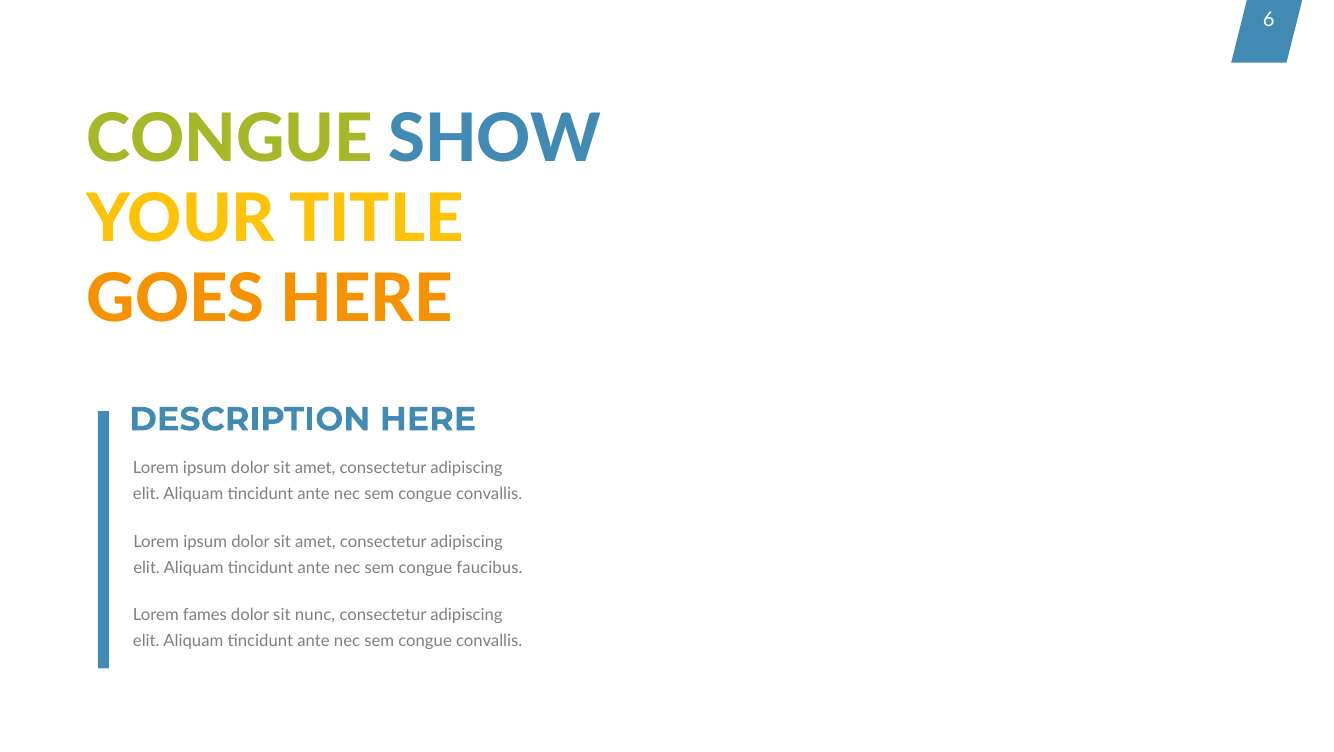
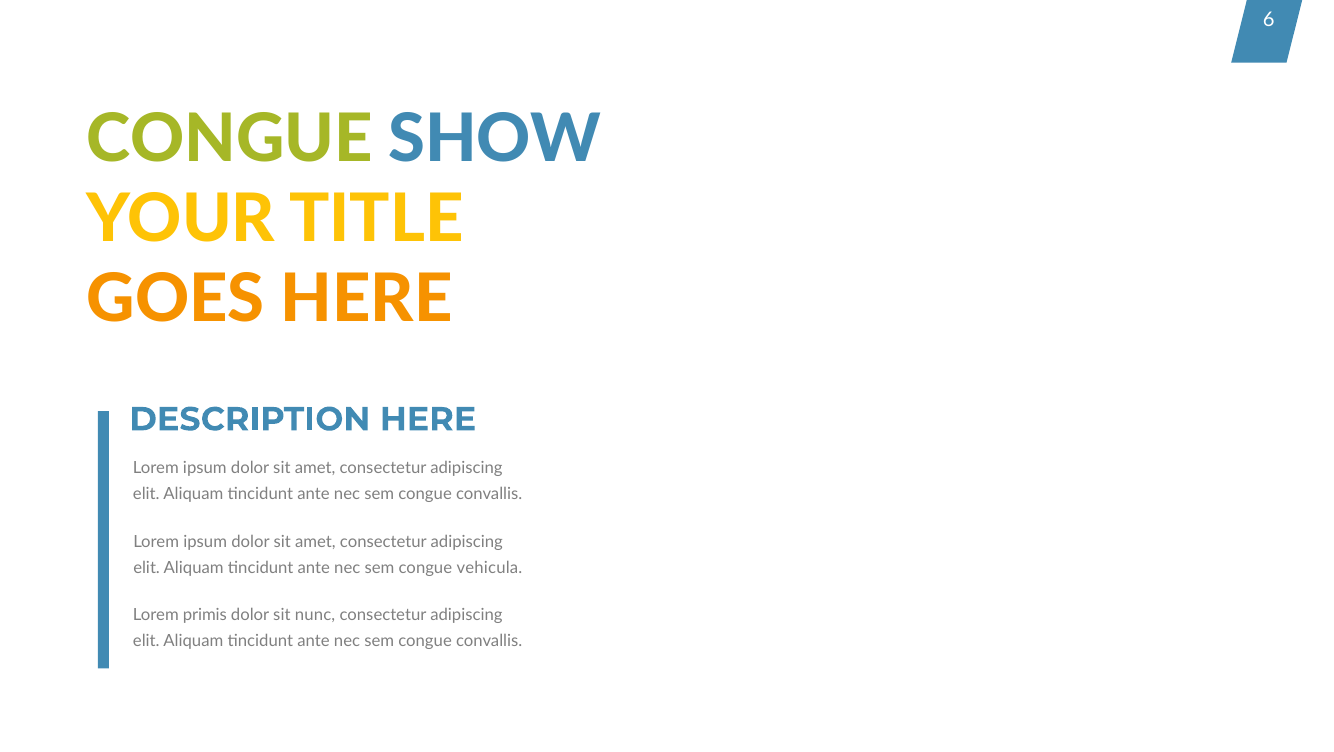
faucibus: faucibus -> vehicula (489, 568)
fames: fames -> primis (205, 615)
